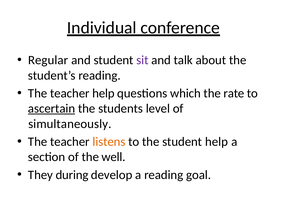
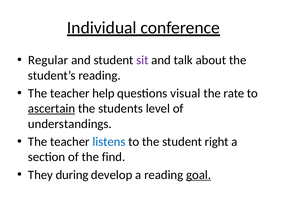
which: which -> visual (185, 93)
simultaneously: simultaneously -> understandings (70, 124)
listens colour: orange -> blue (109, 142)
student help: help -> right (217, 142)
well: well -> find (114, 157)
goal underline: none -> present (199, 175)
